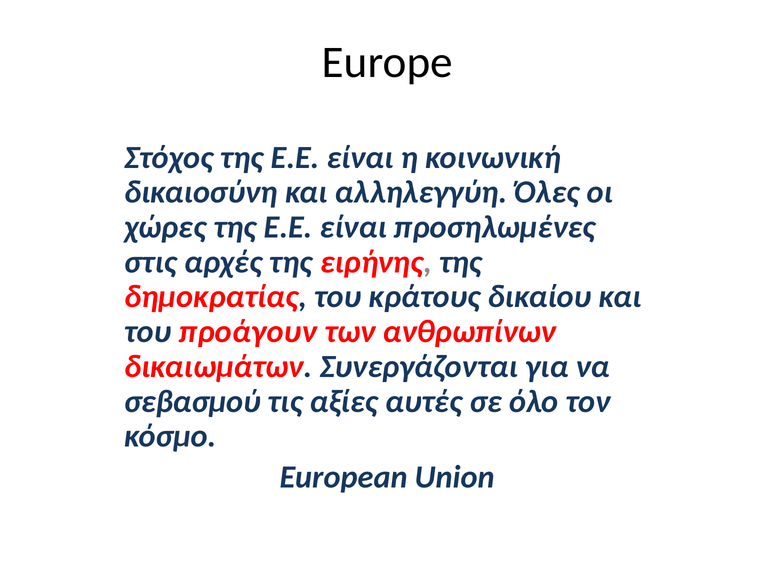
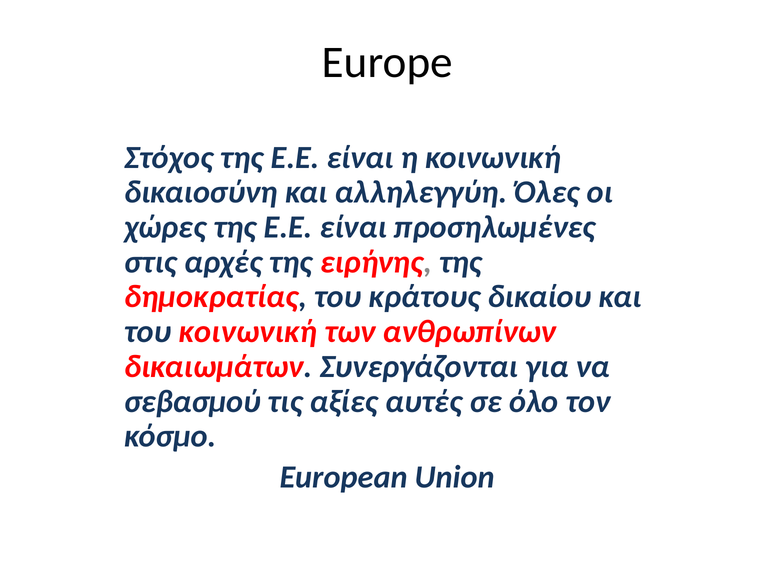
του προάγουν: προάγουν -> κοινωνική (248, 332)
